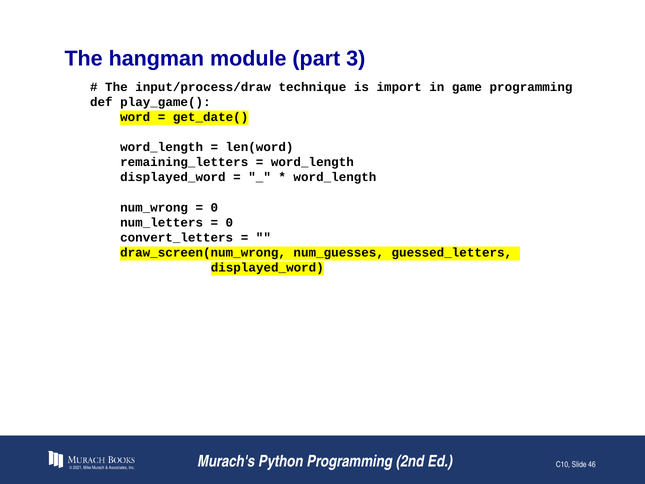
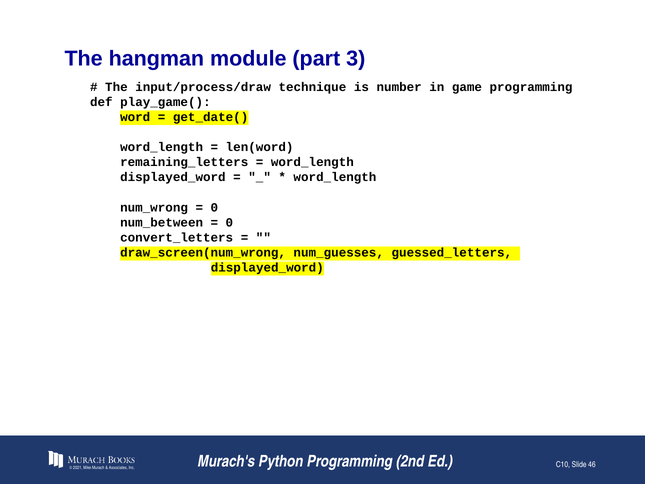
import: import -> number (399, 87)
num_letters: num_letters -> num_between (162, 222)
